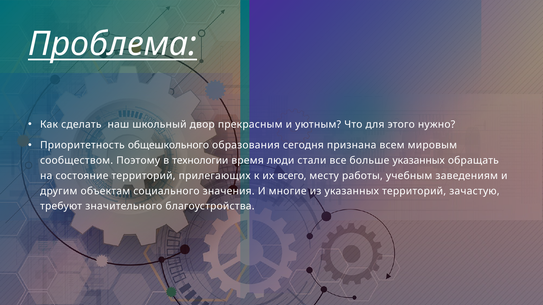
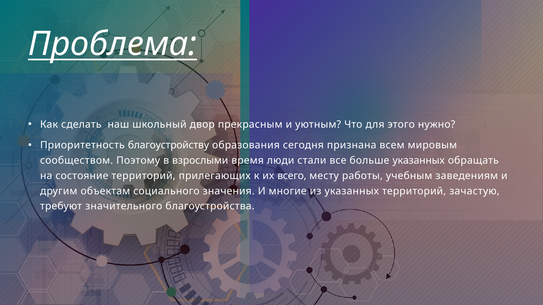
общешкольного: общешкольного -> благоустройству (168, 145)
технологии: технологии -> взрослыми (200, 161)
